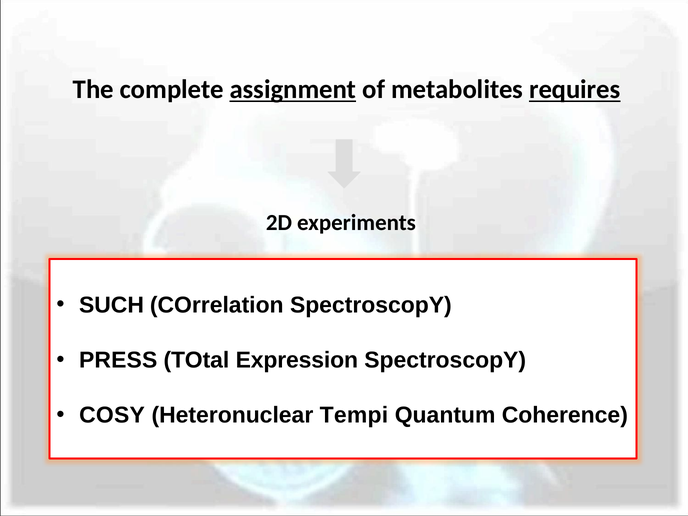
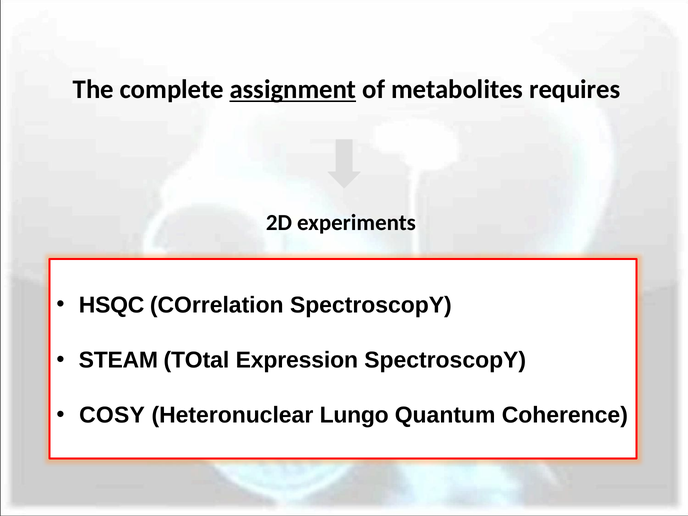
requires underline: present -> none (575, 90)
SUCH: SUCH -> HSQC (112, 305)
PRESS: PRESS -> STEAM (118, 360)
Tempi: Tempi -> Lungo (354, 415)
